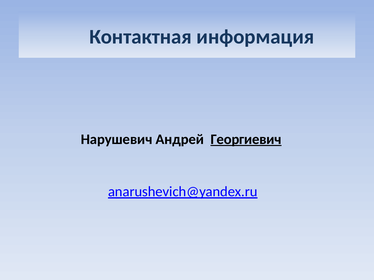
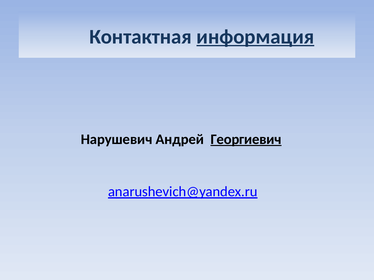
информация underline: none -> present (255, 37)
